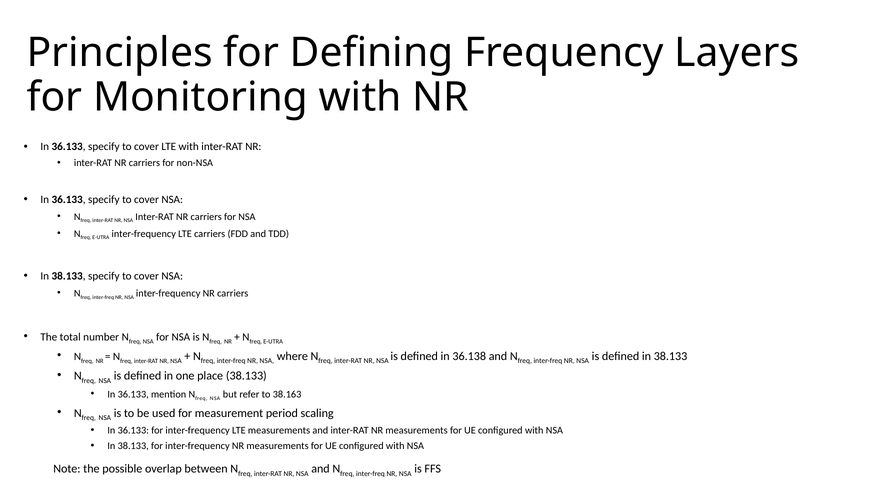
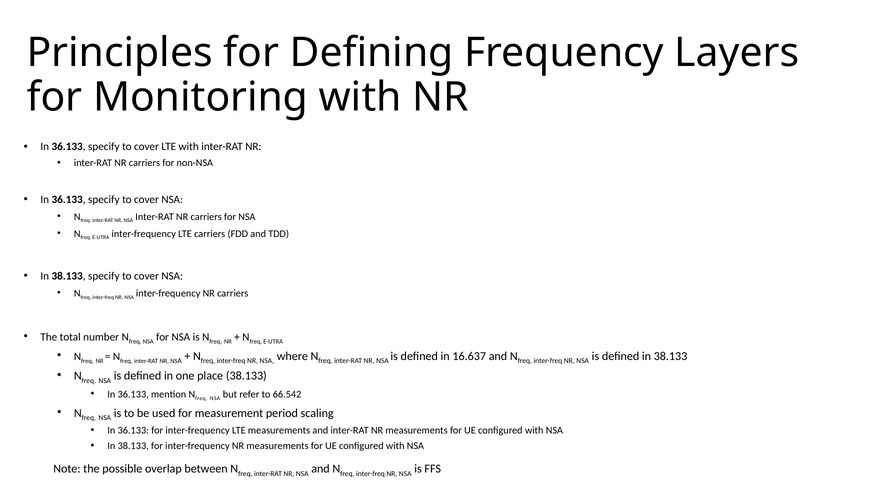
36.138: 36.138 -> 16.637 (469, 356)
38.163: 38.163 -> 66.542 (287, 395)
